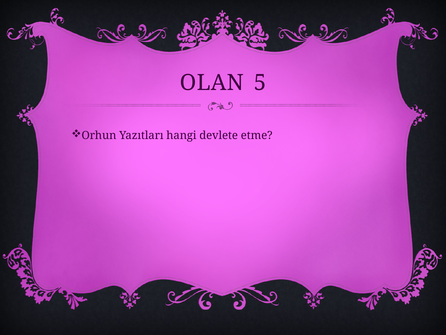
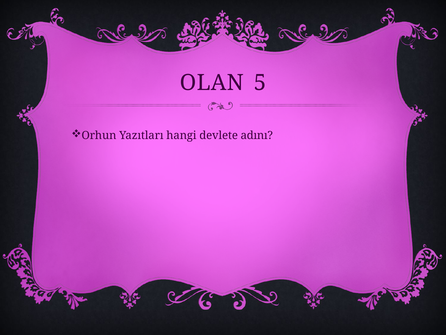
etme: etme -> adını (257, 135)
